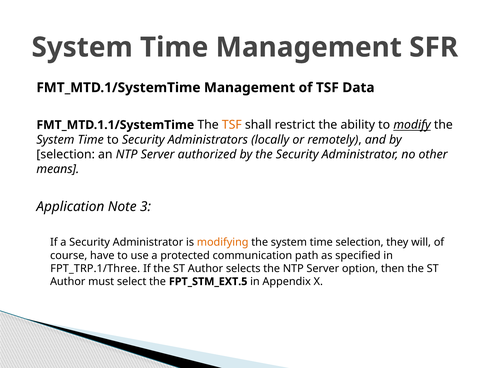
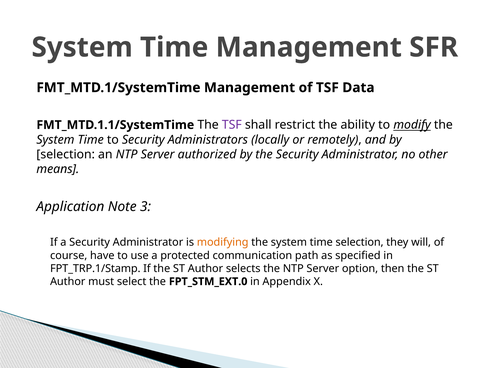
TSF colour: orange -> purple (232, 125)
FPT_TRP.1/Three: FPT_TRP.1/Three -> FPT_TRP.1/Stamp (95, 268)
FPT_STM_EXT.5: FPT_STM_EXT.5 -> FPT_STM_EXT.0 (208, 281)
